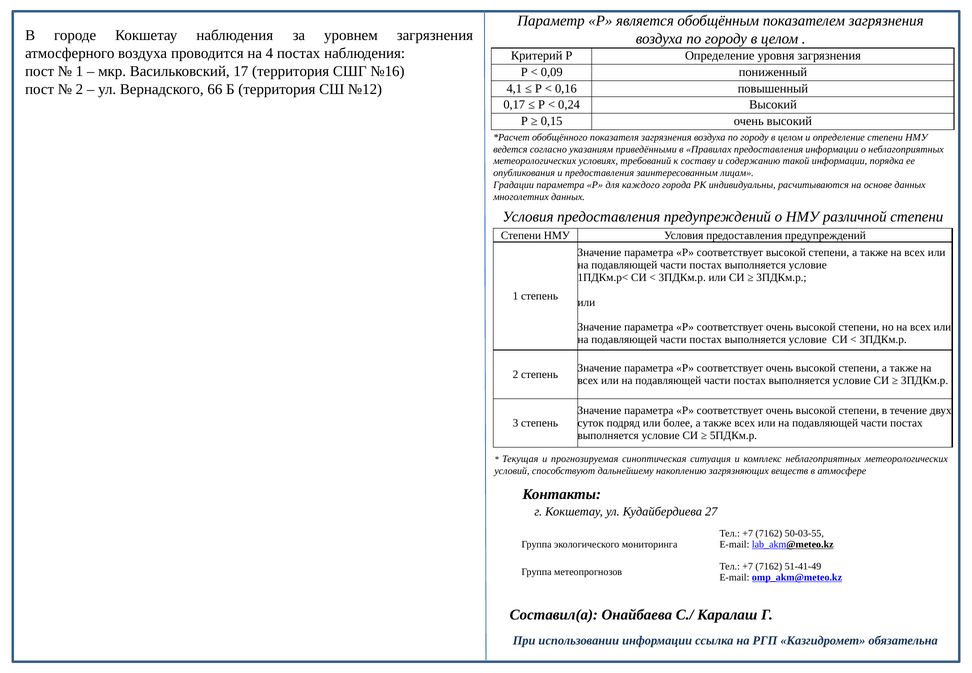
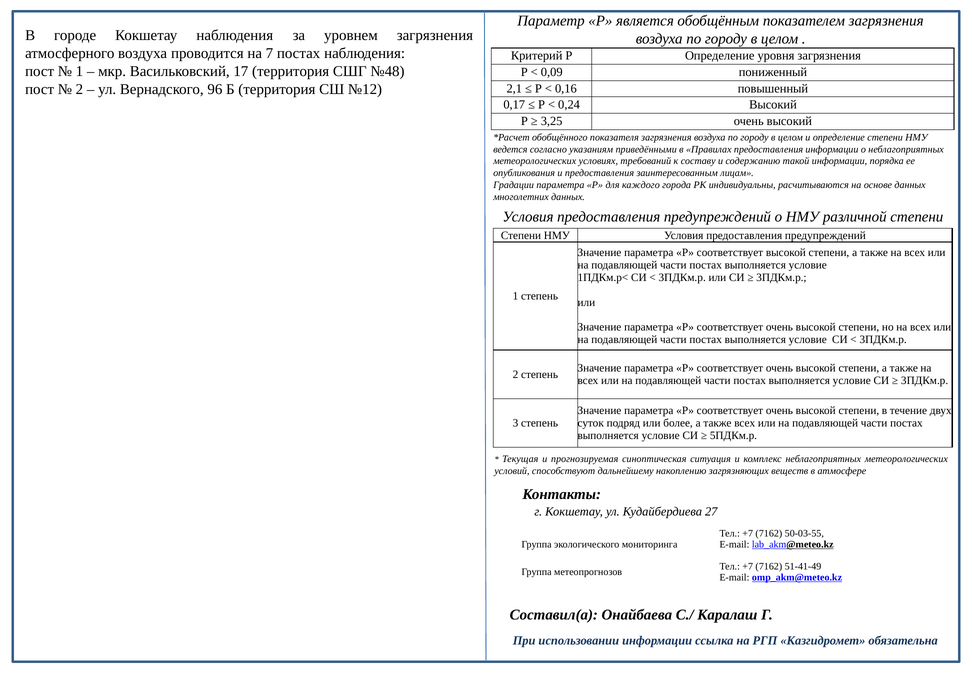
4: 4 -> 7 (269, 53)
№16: №16 -> №48 (387, 71)
66: 66 -> 96 (215, 89)
4,1: 4,1 -> 2,1 (514, 89)
0,15: 0,15 -> 3,25 (552, 121)
